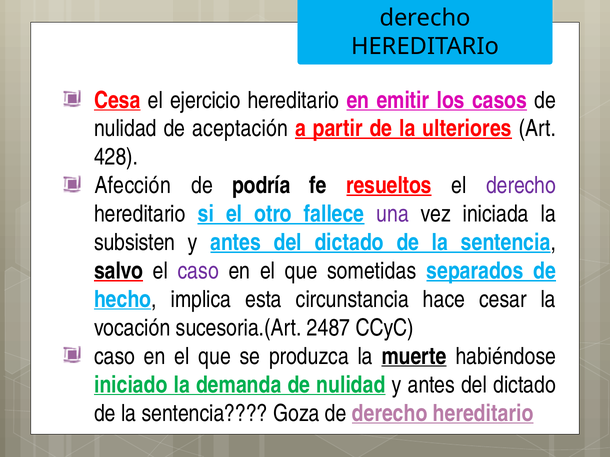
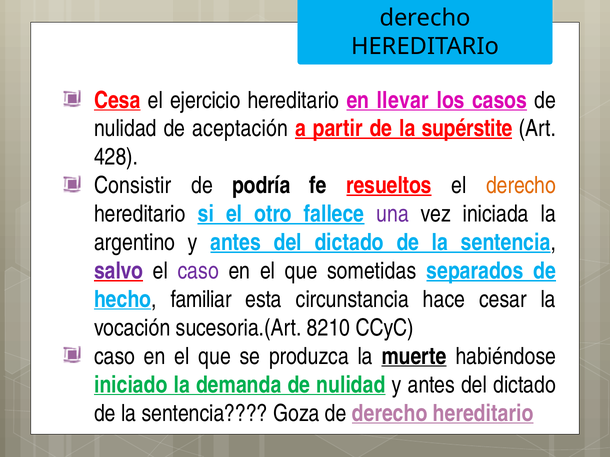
emitir: emitir -> llevar (403, 100)
ulteriores: ulteriores -> supérstite (467, 129)
Afección: Afección -> Consistir (133, 186)
derecho colour: purple -> orange (521, 186)
subsisten: subsisten -> argentino (135, 243)
salvo colour: black -> purple (119, 271)
implica: implica -> familiar (201, 300)
2487: 2487 -> 8210 (329, 328)
